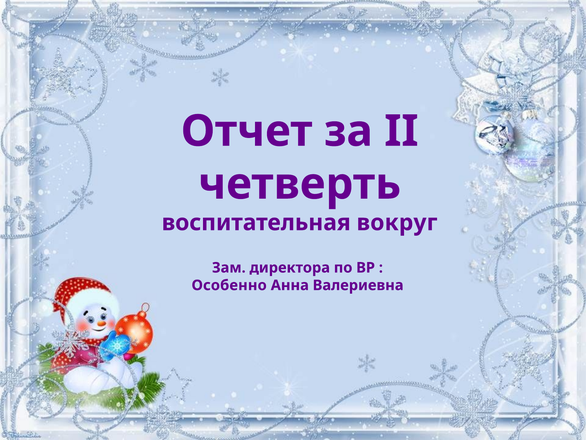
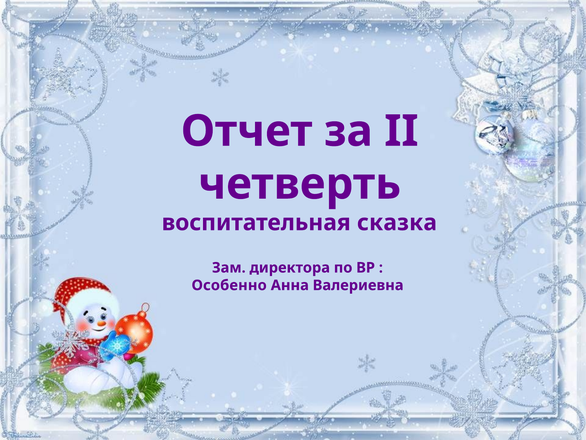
вокруг: вокруг -> сказка (397, 222)
